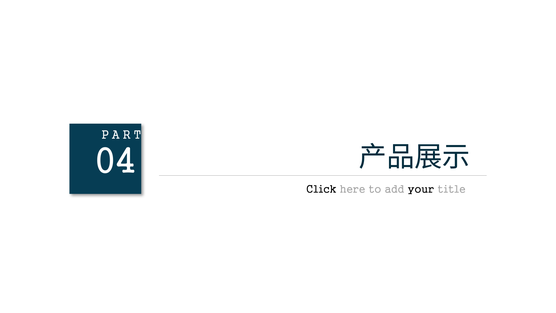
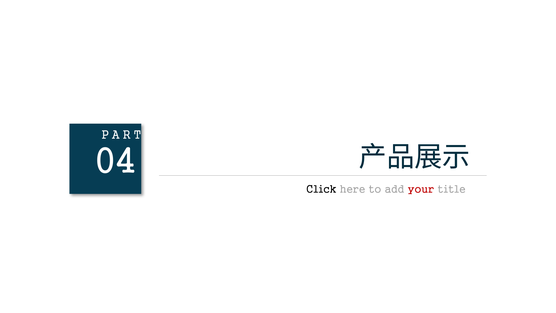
your colour: black -> red (421, 189)
